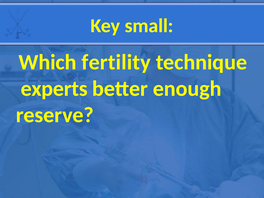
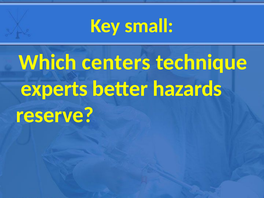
fertility: fertility -> centers (116, 62)
enough: enough -> hazards (187, 89)
